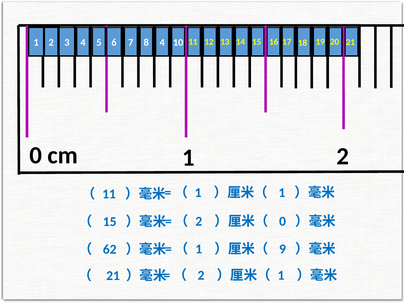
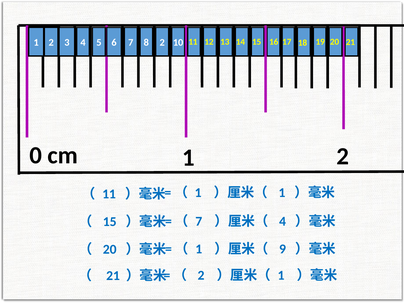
8 4: 4 -> 2 (162, 42)
2: 2 -> 7 (199, 221)
0: 0 -> 4 (283, 221)
62: 62 -> 20 (110, 249)
